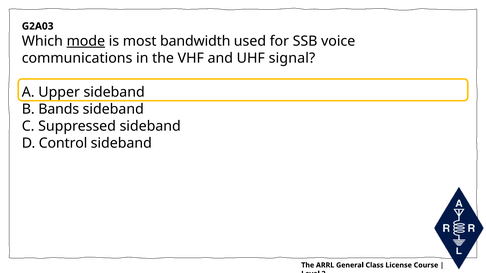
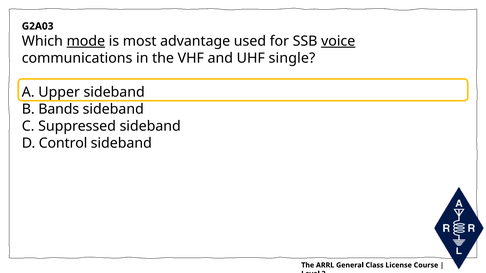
bandwidth: bandwidth -> advantage (195, 41)
voice underline: none -> present (338, 41)
signal: signal -> single (292, 58)
